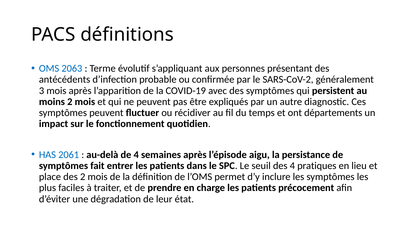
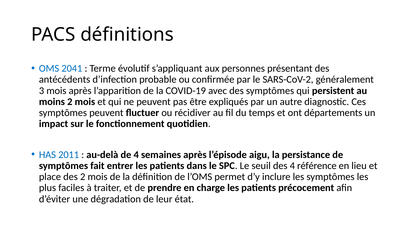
2063: 2063 -> 2041 (72, 68)
2061: 2061 -> 2011 (69, 154)
pratiques: pratiques -> référence (317, 165)
